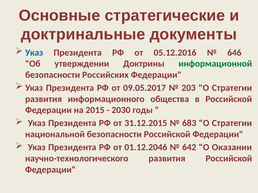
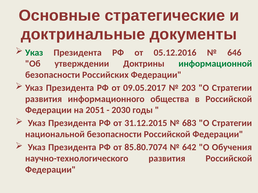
Указ colour: blue -> green (34, 53)
2015: 2015 -> 2051 (95, 110)
01.12.2046: 01.12.2046 -> 85.80.7074 (146, 148)
Оказании: Оказании -> Обучения (232, 148)
